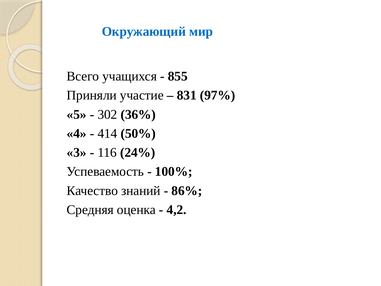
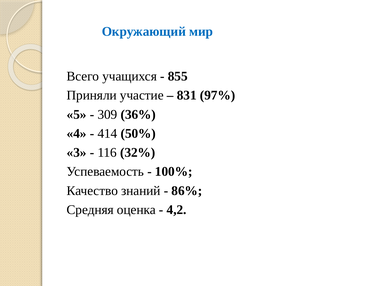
302: 302 -> 309 (107, 114)
24%: 24% -> 32% (138, 152)
